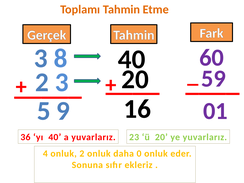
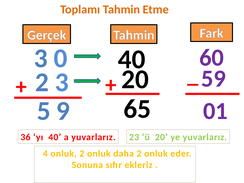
8: 8 -> 0 (61, 58)
16: 16 -> 65 (137, 109)
daha 0: 0 -> 2 (139, 154)
